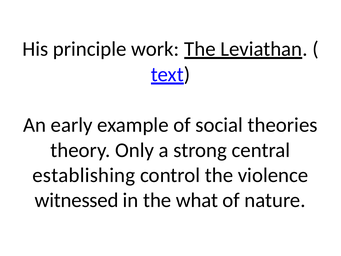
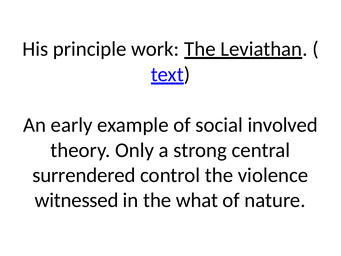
theories: theories -> involved (283, 125)
establishing: establishing -> surrendered (84, 175)
